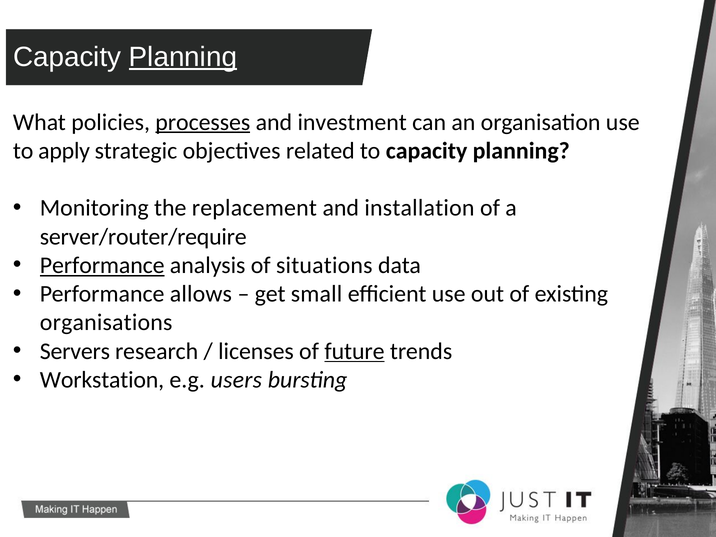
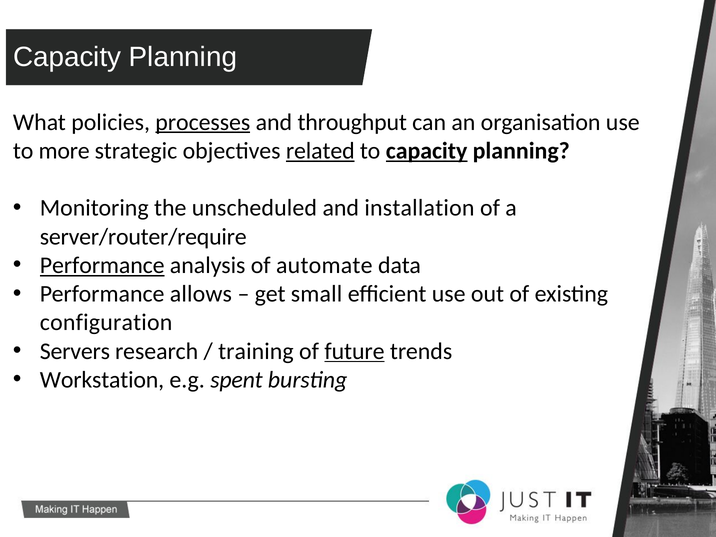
Planning underline: present -> none (183, 57)
investment: investment -> throughput (352, 122)
apply: apply -> more (64, 151)
related underline: none -> present (320, 151)
capacity underline: none -> present (427, 151)
replacement: replacement -> unscheduled (254, 208)
situations: situations -> automate (324, 265)
organisations: organisations -> configuration (106, 323)
licenses: licenses -> training (256, 351)
users: users -> spent (237, 380)
